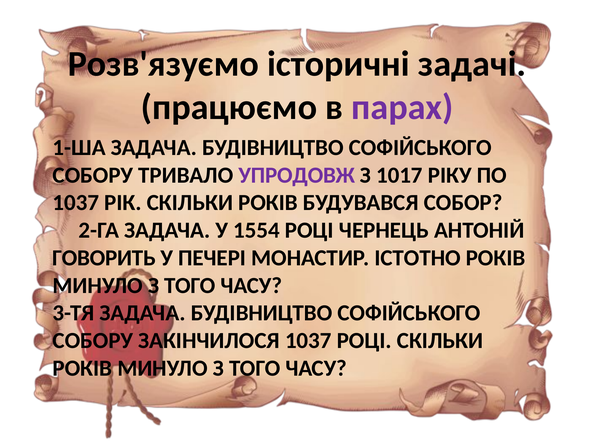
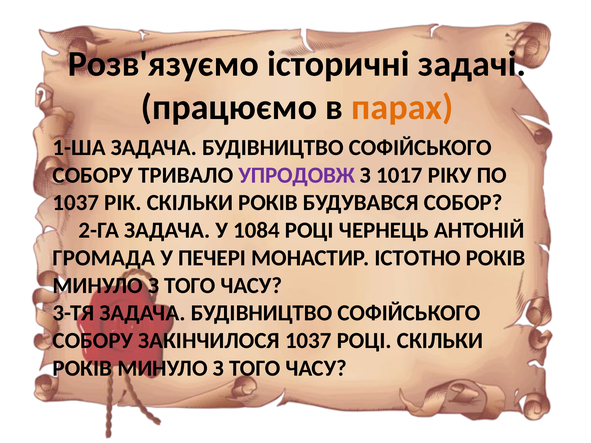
парах colour: purple -> orange (402, 107)
1554: 1554 -> 1084 (256, 230)
ГОВОРИТЬ: ГОВОРИТЬ -> ГРОМАДА (104, 258)
